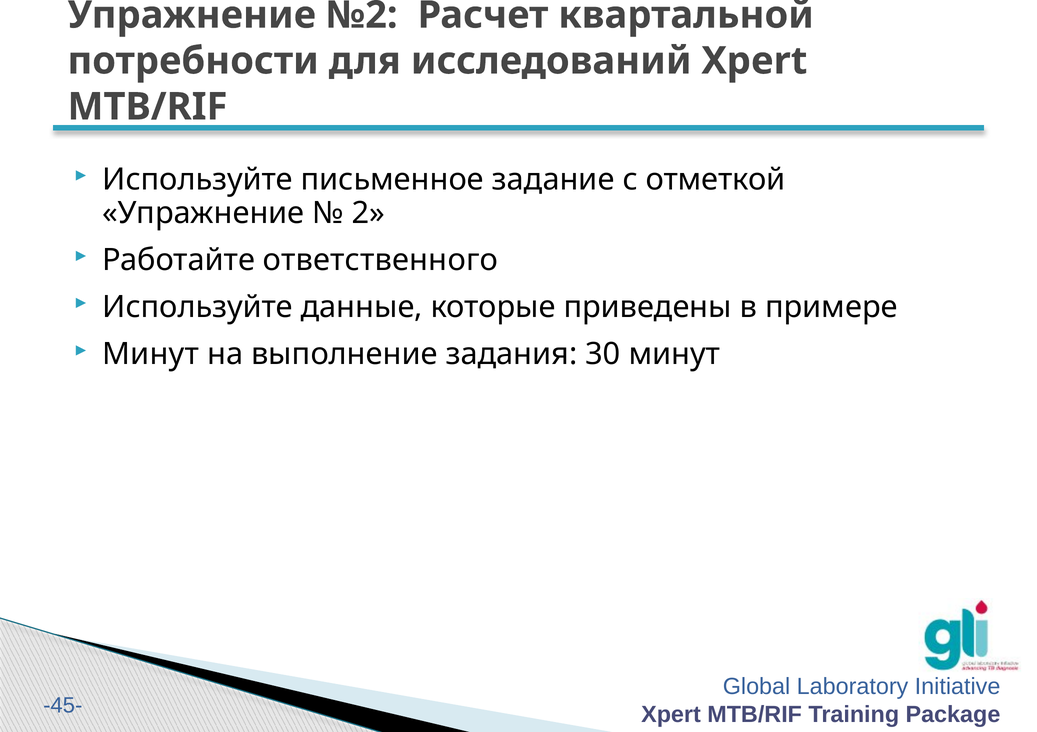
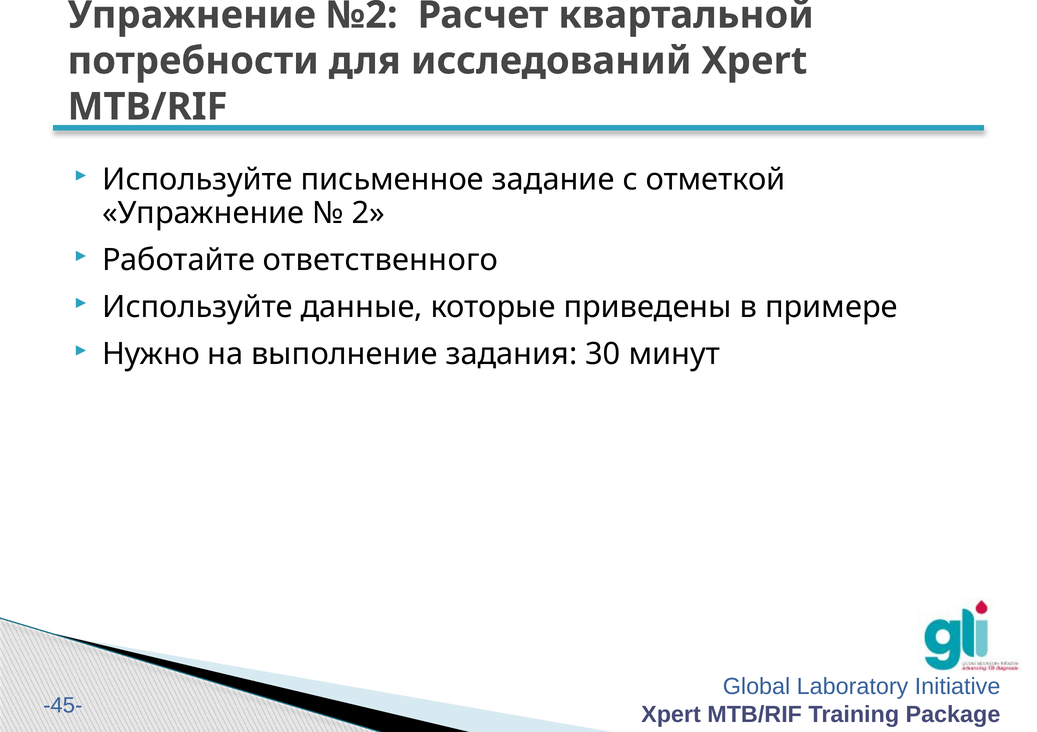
Минут: Минут -> Нужно (151, 354)
